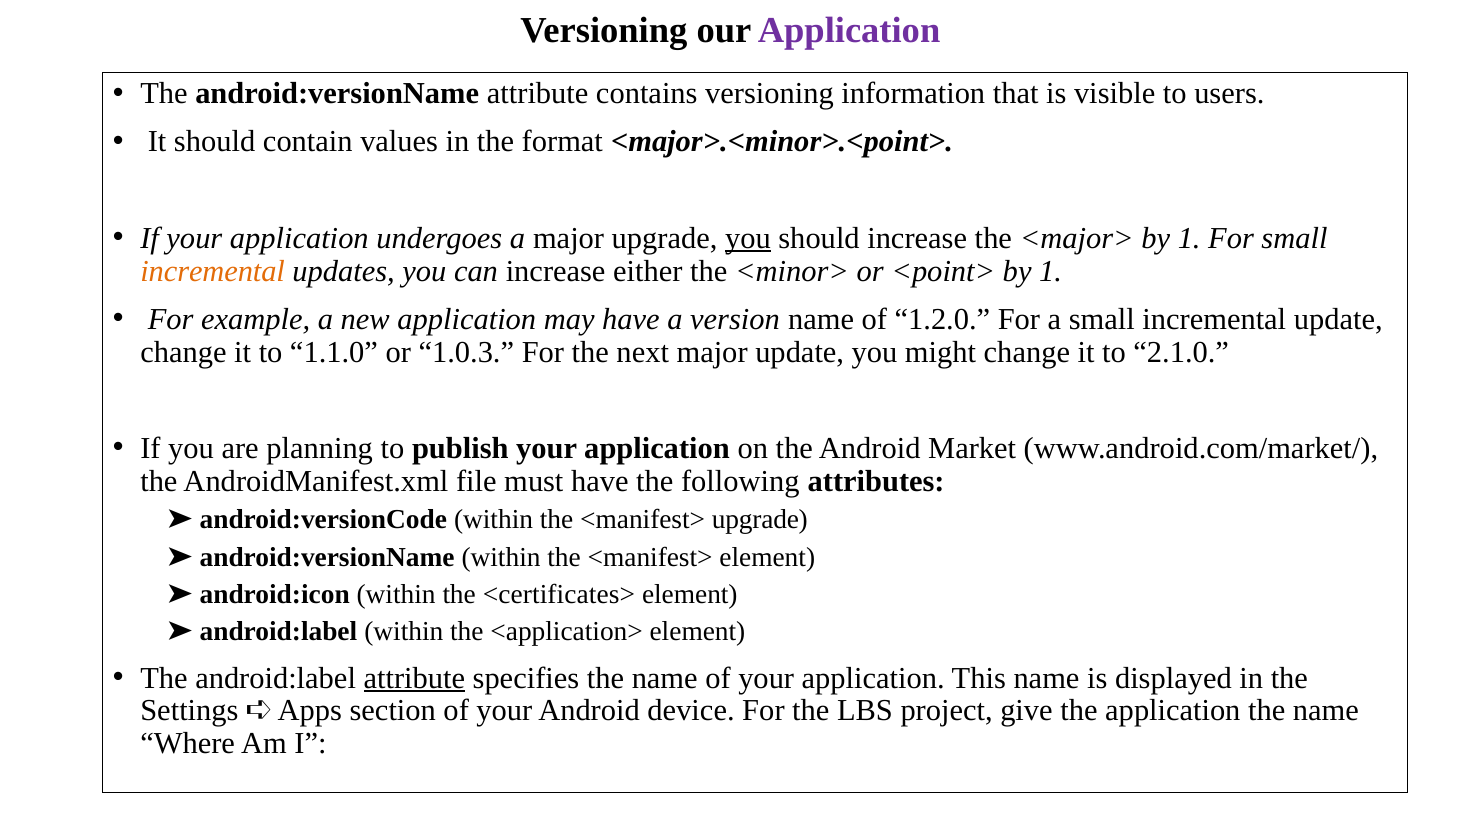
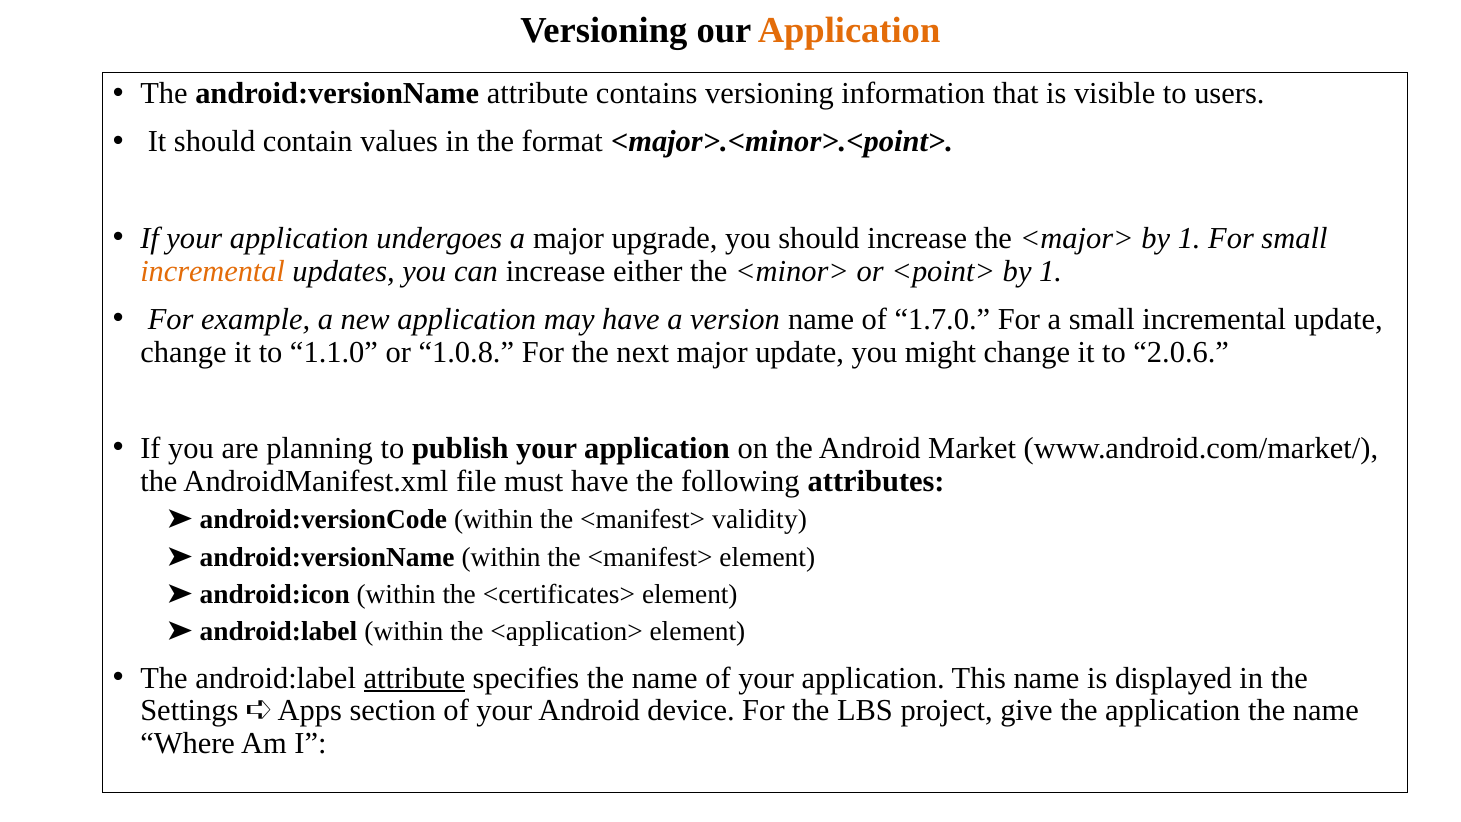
Application colour: purple -> orange (849, 30)
you underline: present -> none (748, 238)
1.2.0: 1.2.0 -> 1.7.0 (942, 319)
1.0.3: 1.0.3 -> 1.0.8 (466, 352)
2.1.0: 2.1.0 -> 2.0.6 (1181, 352)
<manifest> upgrade: upgrade -> validity (760, 520)
